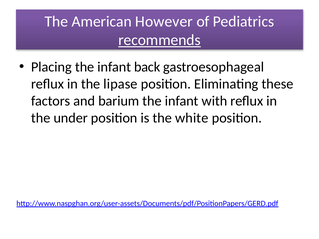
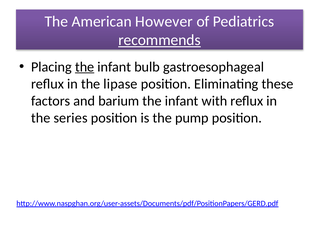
the underline: none -> present (85, 67)
back: back -> bulb (147, 67)
under: under -> series (71, 118)
white: white -> pump (192, 118)
